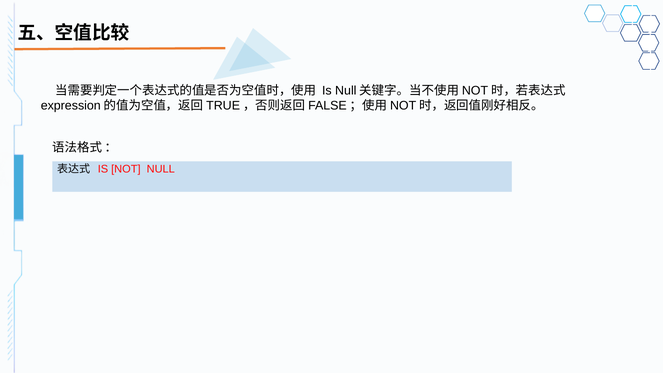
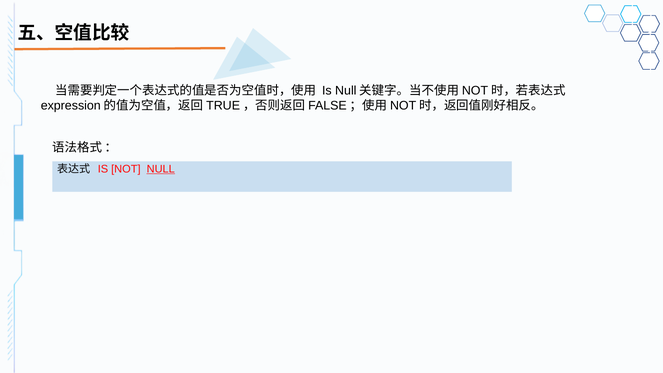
NULL underline: none -> present (161, 169)
